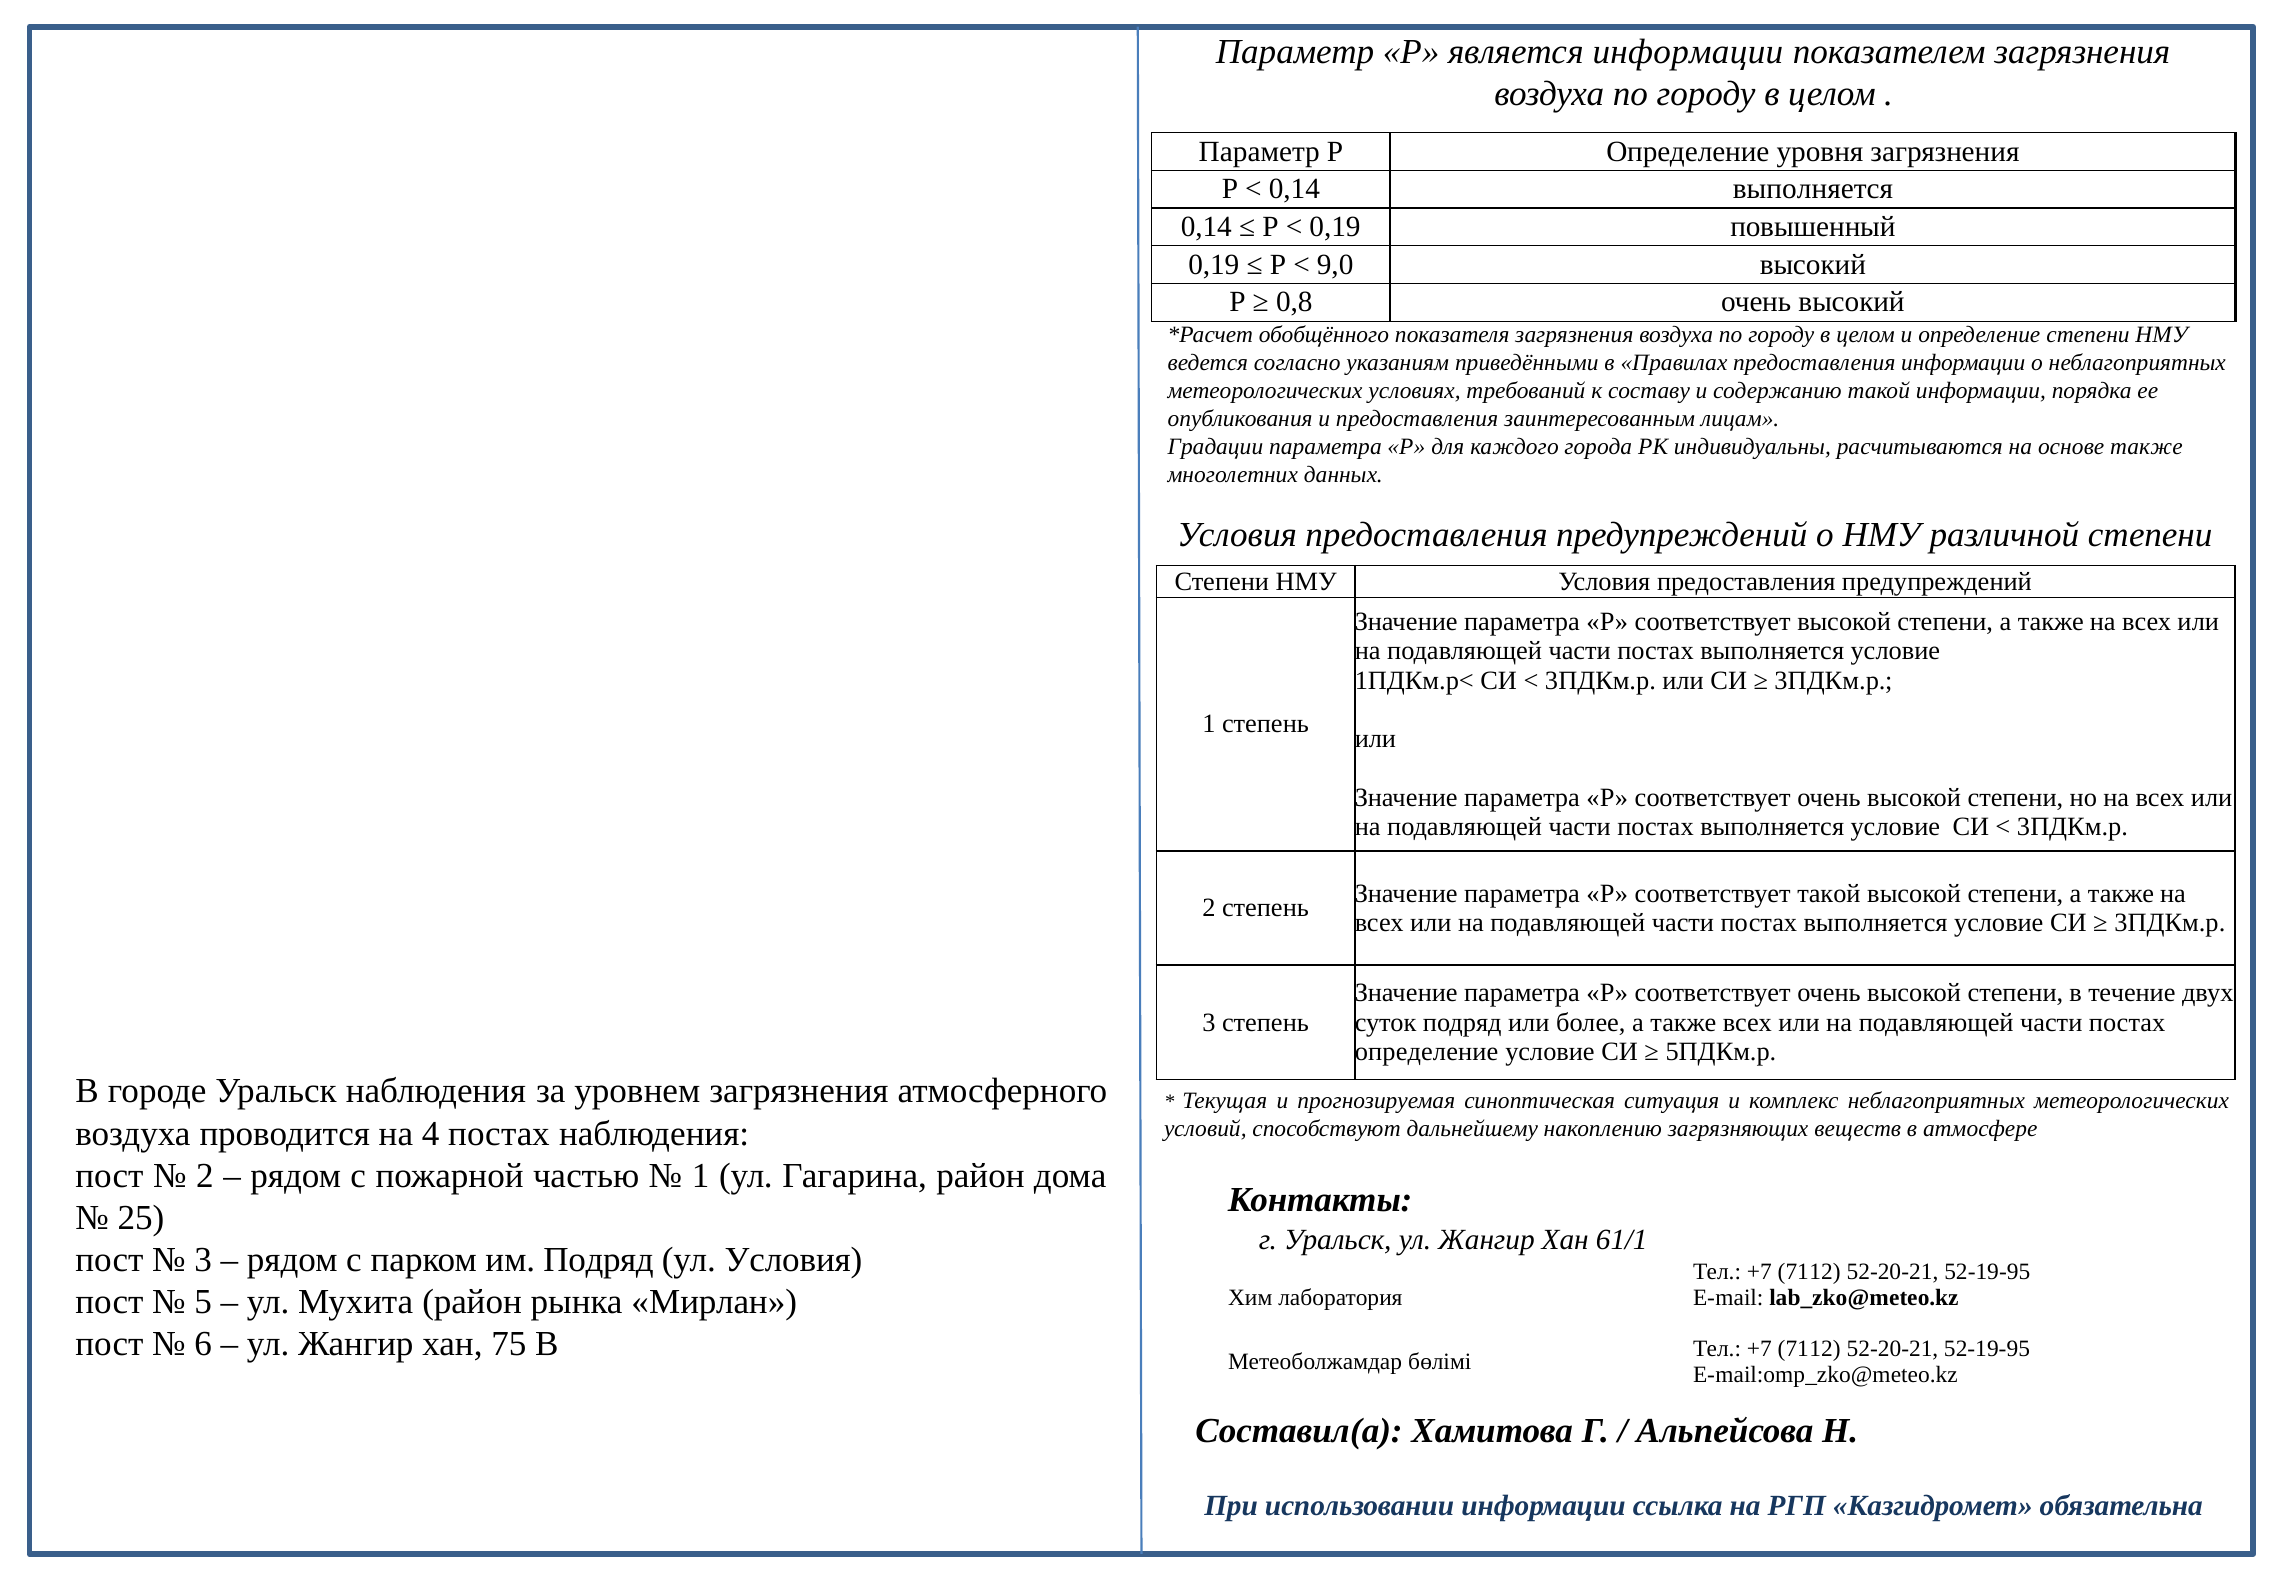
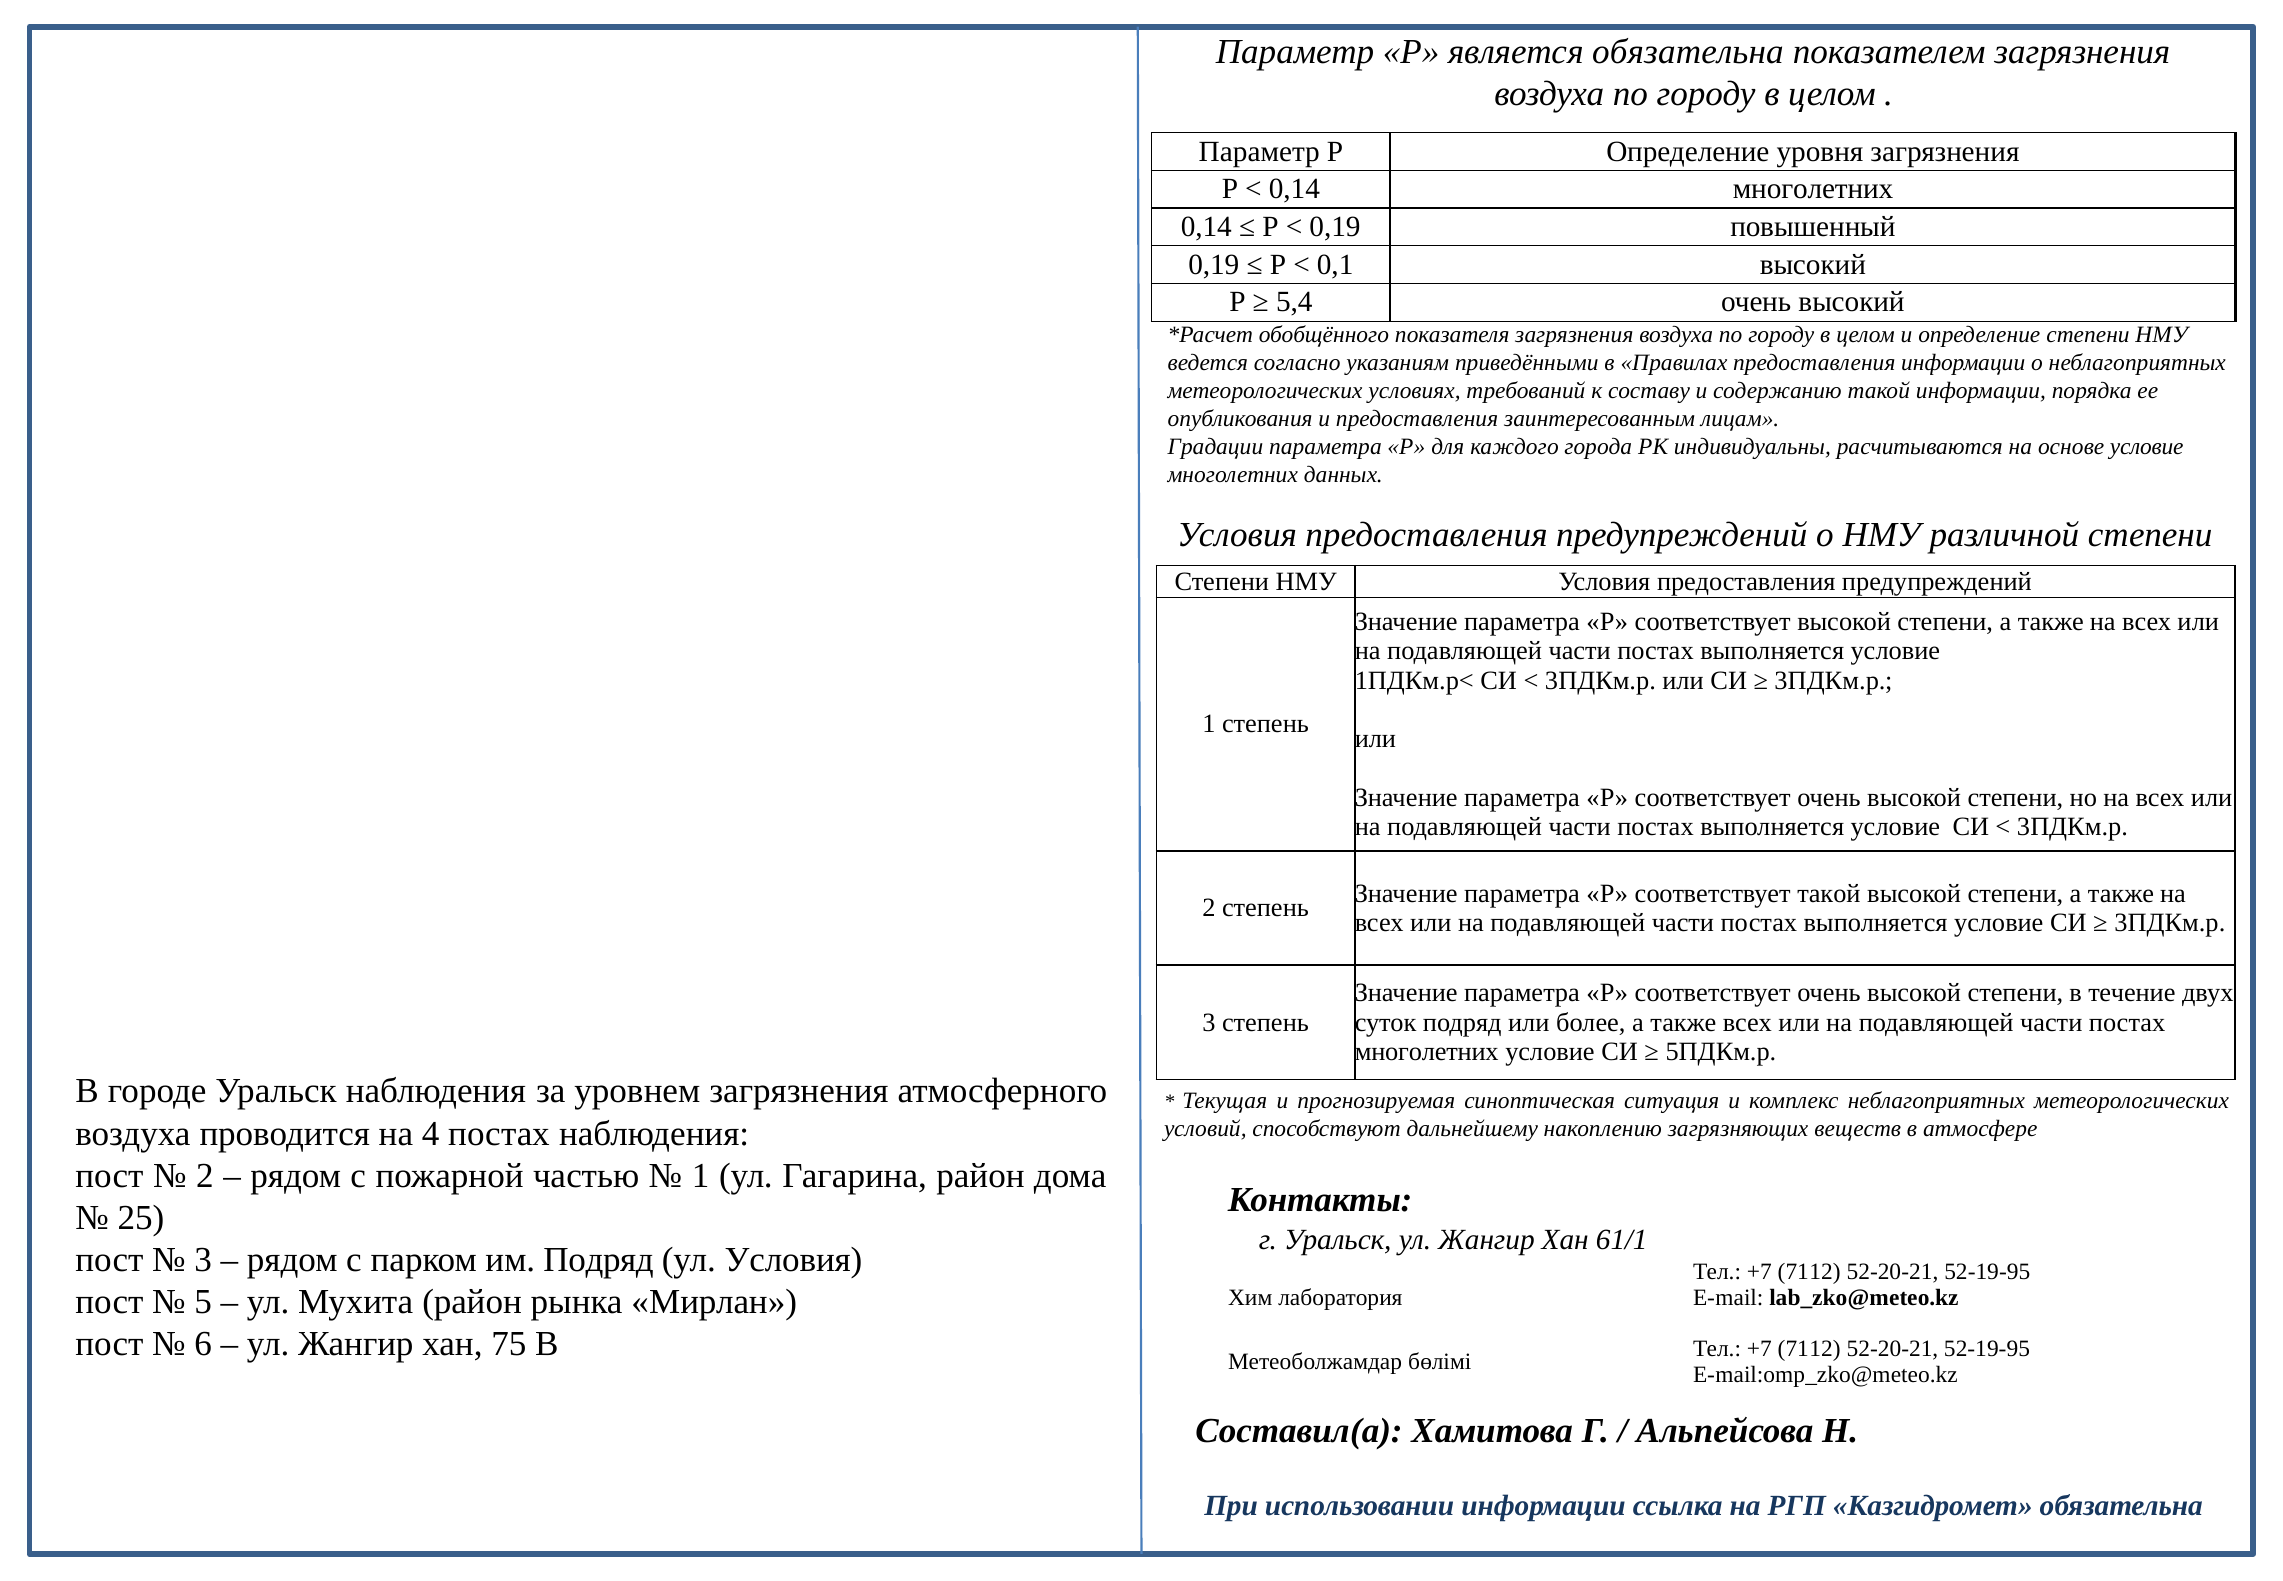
является информации: информации -> обязательна (1688, 52)
0,14 выполняется: выполняется -> многолетних (1813, 189)
9,0: 9,0 -> 0,1 (1335, 264)
0,8: 0,8 -> 5,4 (1294, 302)
основе также: также -> условие (2147, 447)
определение: определение -> многолетних (1427, 1051)
